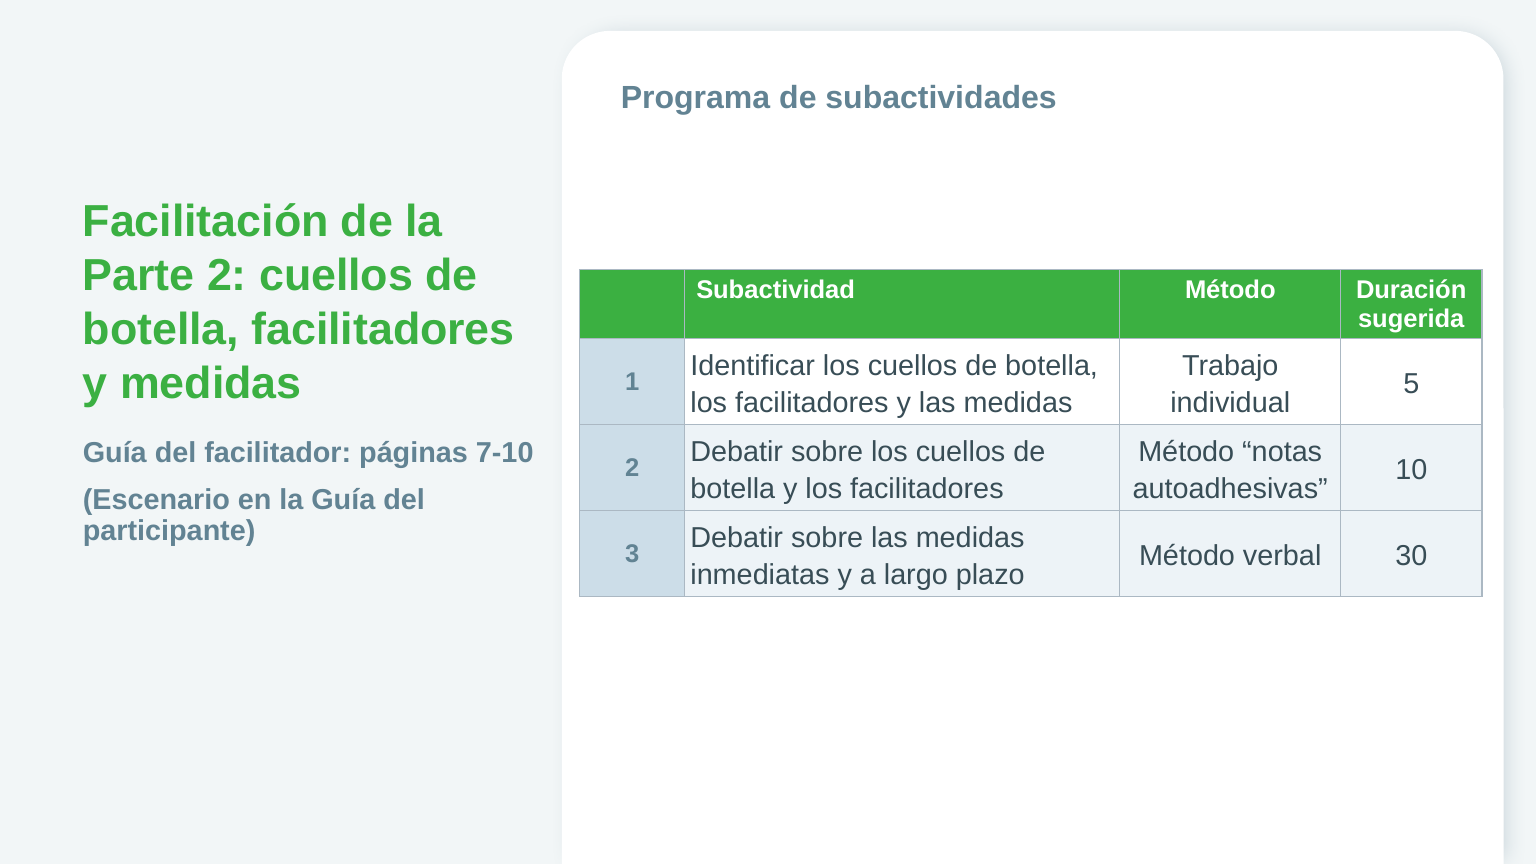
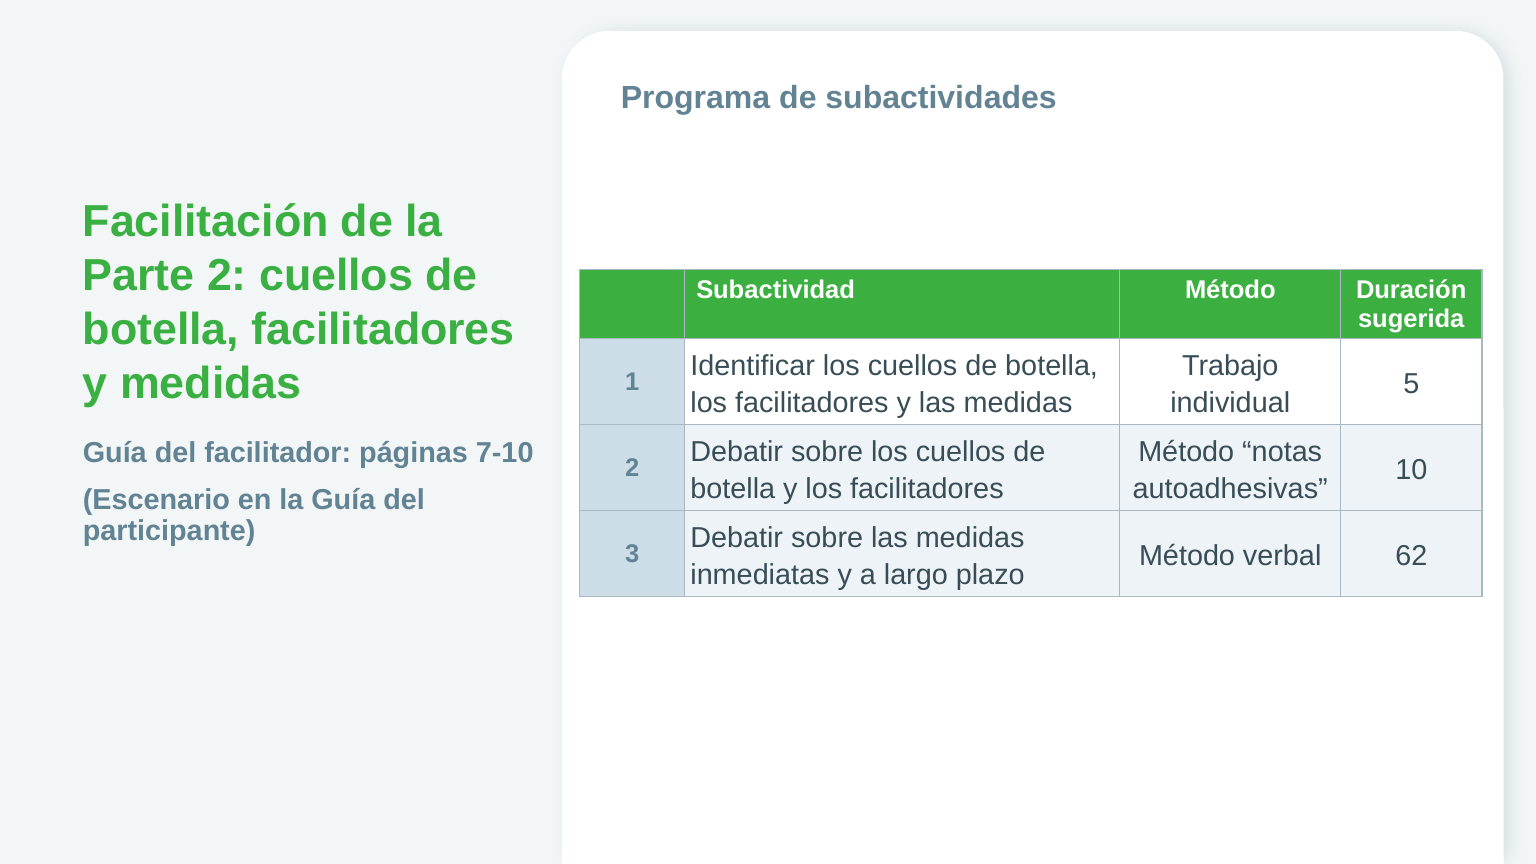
30: 30 -> 62 (1411, 556)
